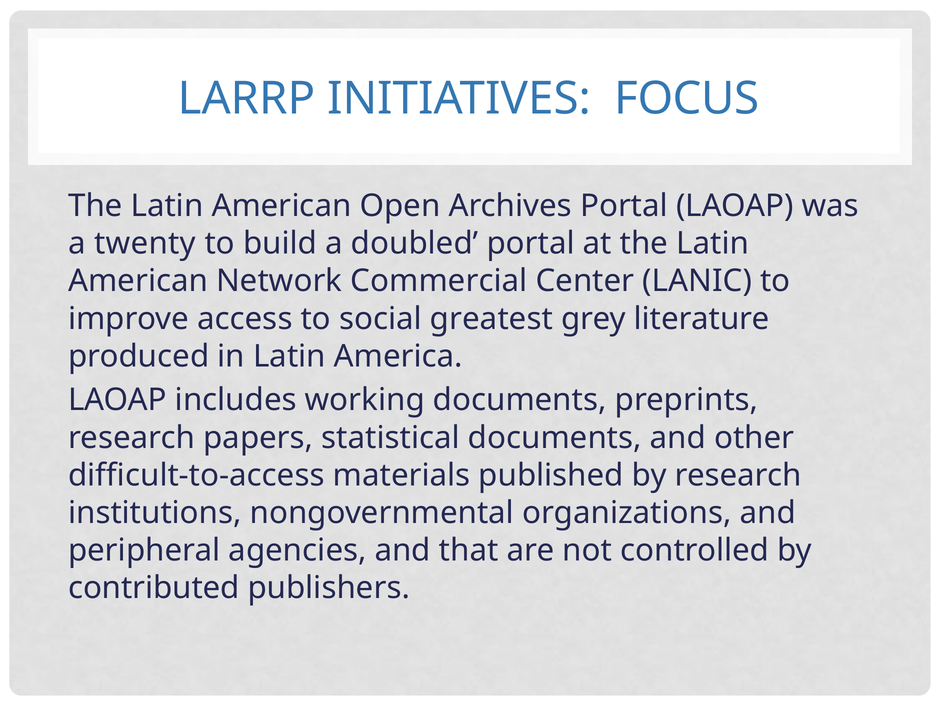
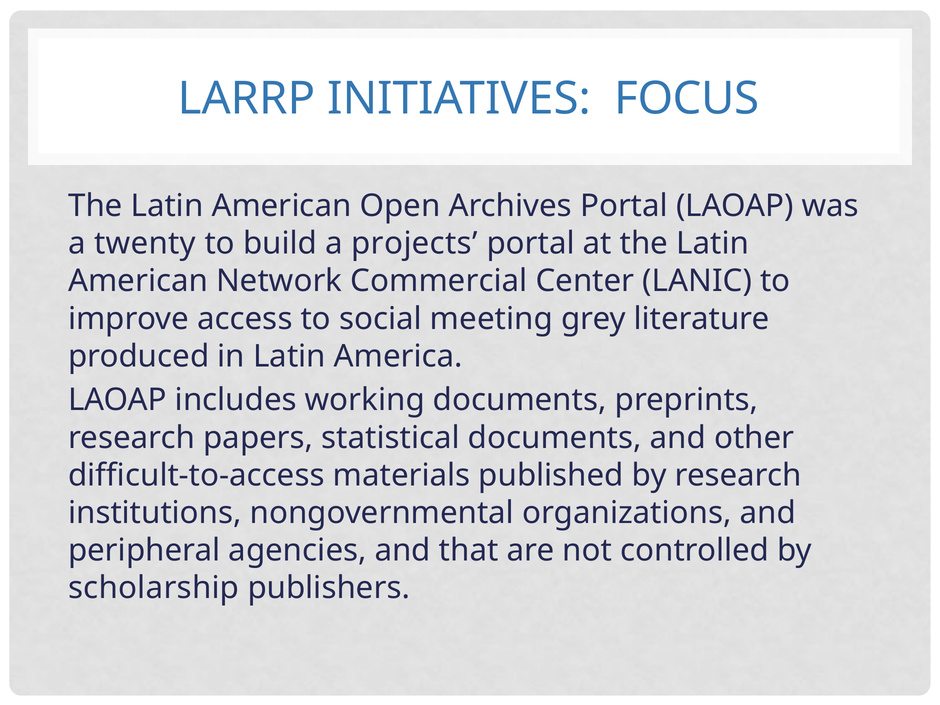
doubled: doubled -> projects (415, 243)
greatest: greatest -> meeting (491, 319)
contributed: contributed -> scholarship (154, 588)
